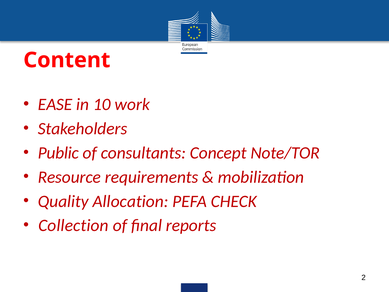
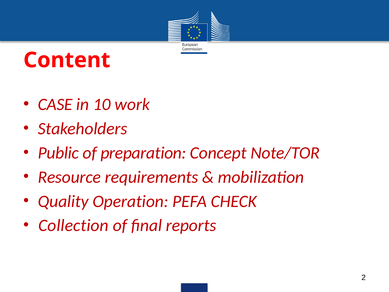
EASE: EASE -> CASE (55, 104)
consultants: consultants -> preparation (143, 153)
Allocation: Allocation -> Operation (131, 201)
